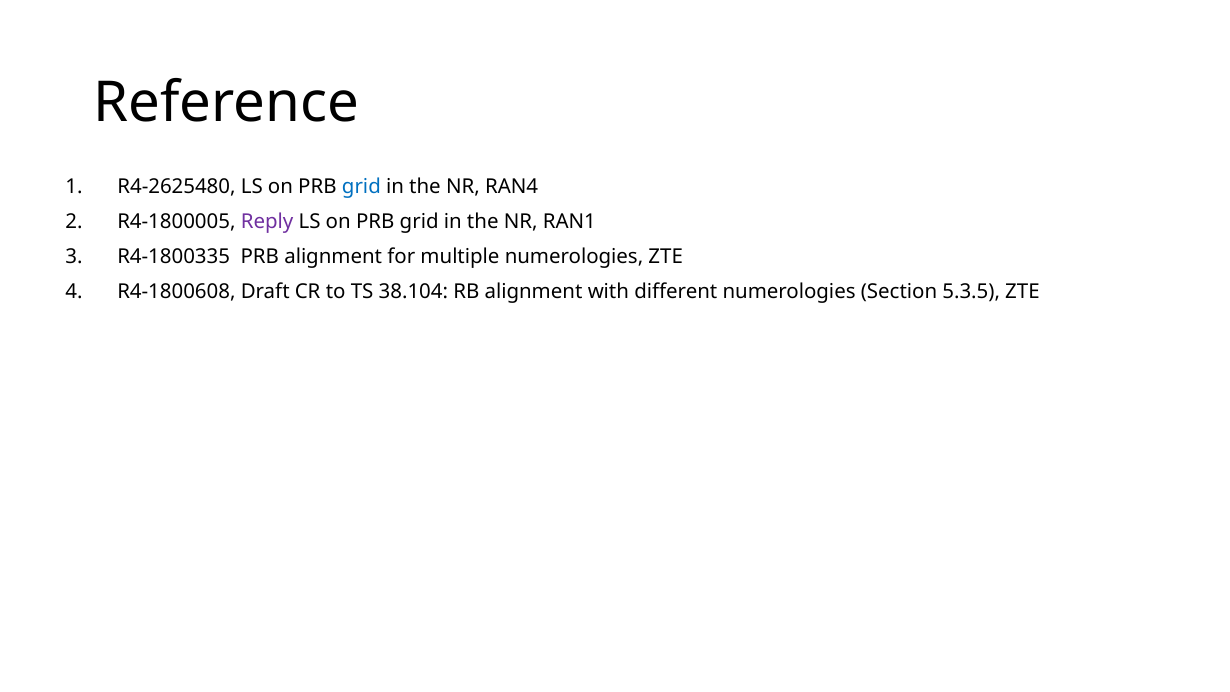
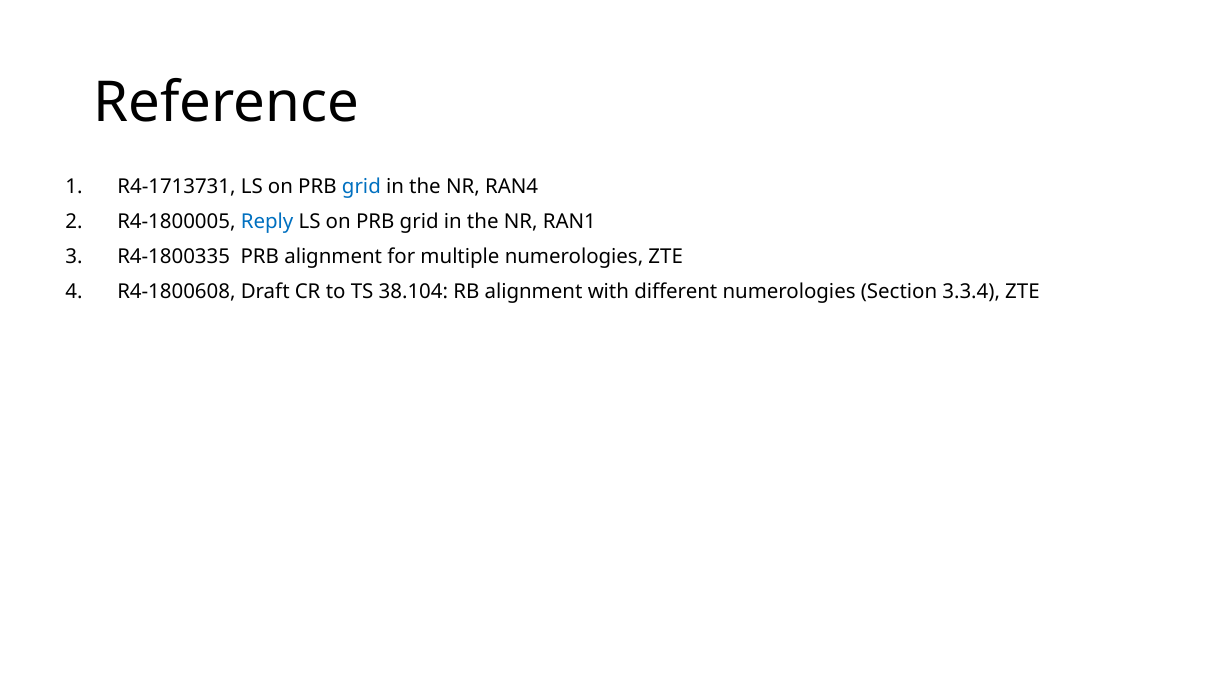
R4-2625480: R4-2625480 -> R4-1713731 (176, 187)
Reply colour: purple -> blue (267, 221)
5.3.5: 5.3.5 -> 3.3.4 (971, 291)
